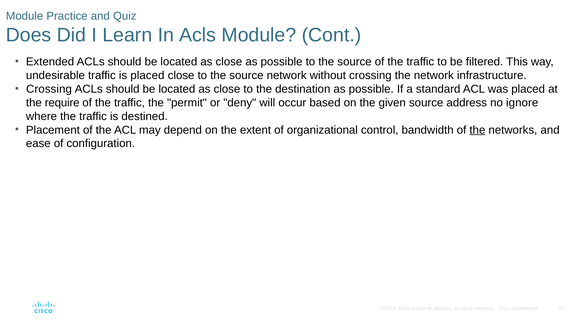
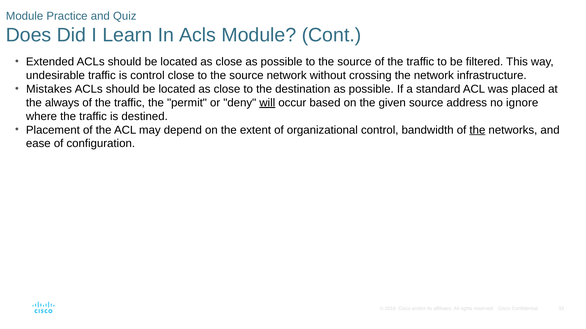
is placed: placed -> control (147, 75)
Crossing: Crossing -> Mistakes (49, 89)
require: require -> always (62, 103)
will underline: none -> present (267, 103)
